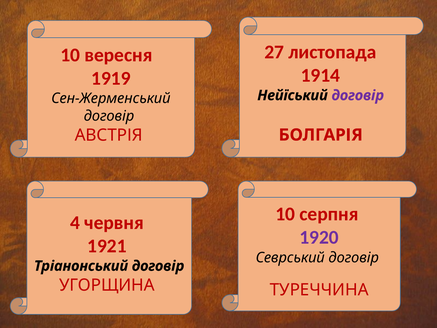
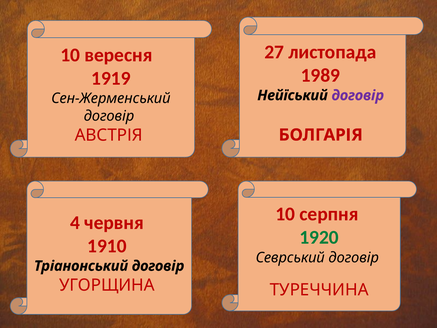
1914: 1914 -> 1989 (320, 75)
1920 colour: purple -> green (319, 237)
1921: 1921 -> 1910 (107, 246)
